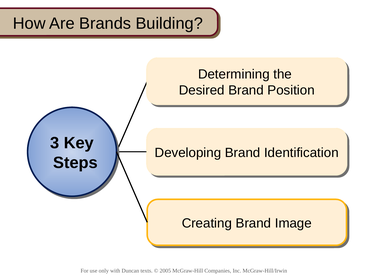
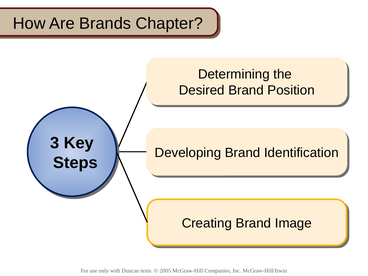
Building: Building -> Chapter (169, 24)
